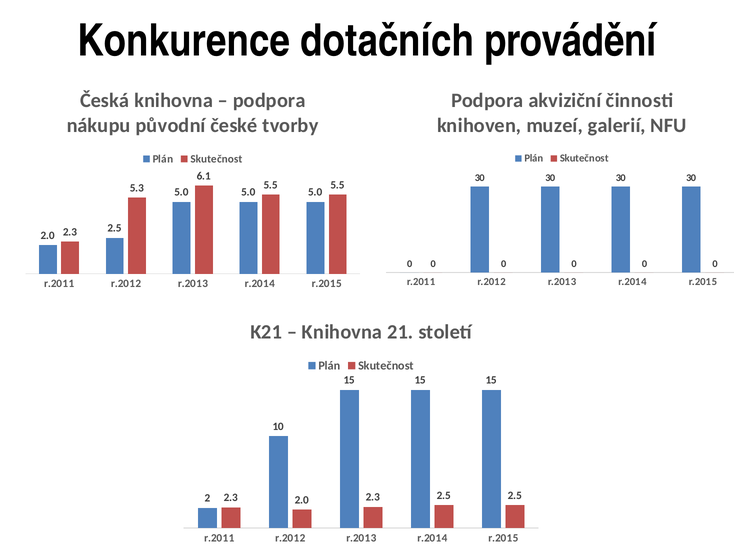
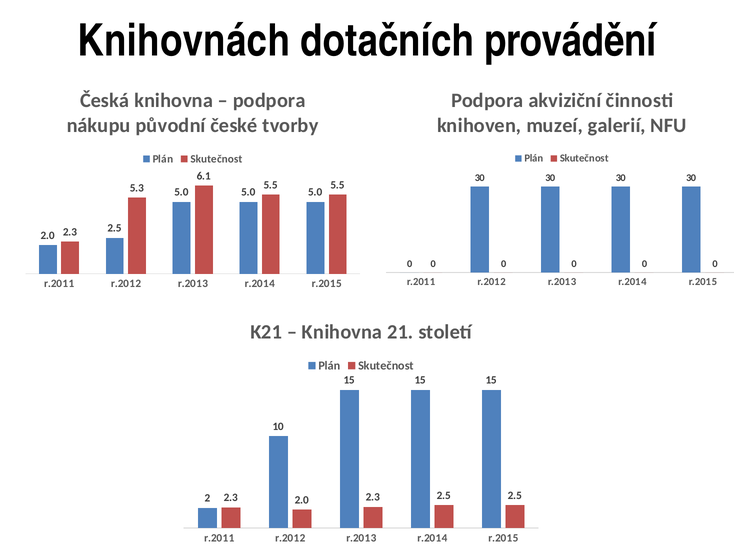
Konkurence: Konkurence -> Knihovnách (184, 41)
